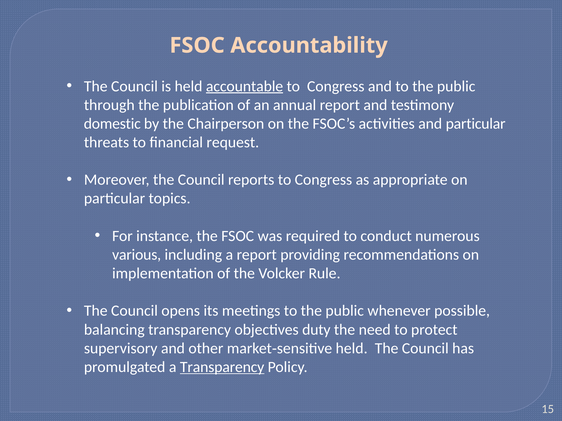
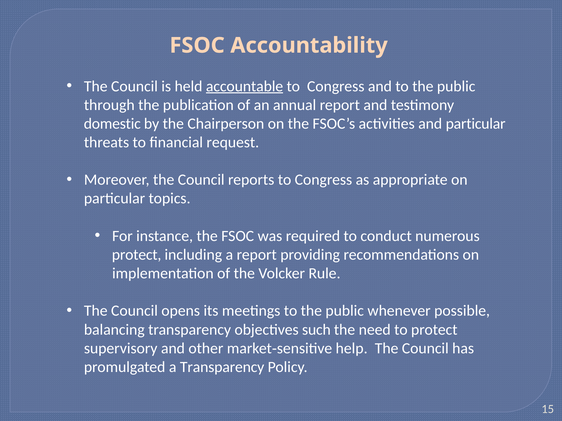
various: various -> protect (137, 255)
duty: duty -> such (316, 330)
held: held -> help (352, 349)
Transparency underline: present -> none (222, 367)
